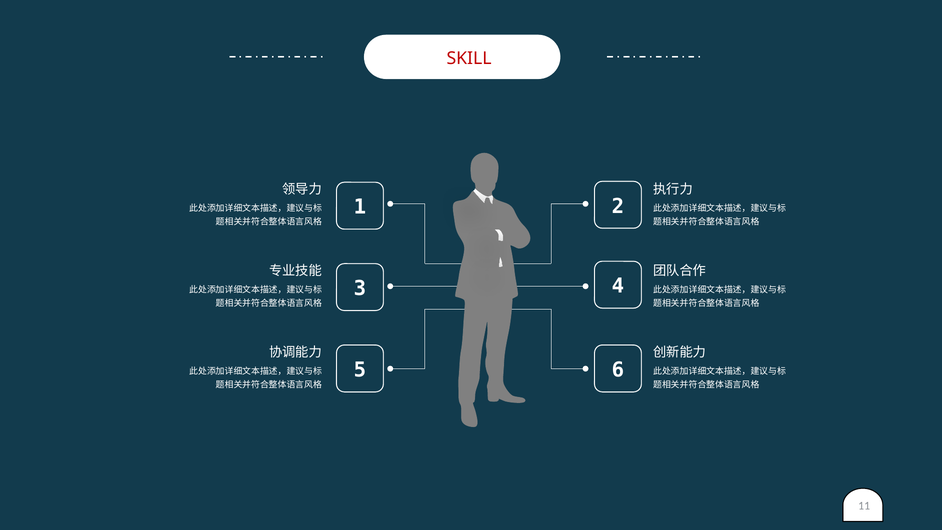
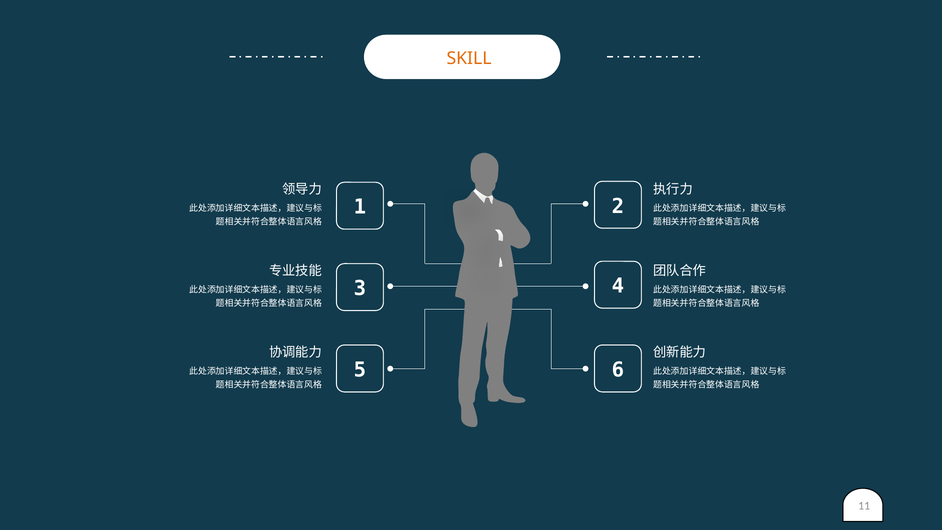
SKILL colour: red -> orange (469, 58)
